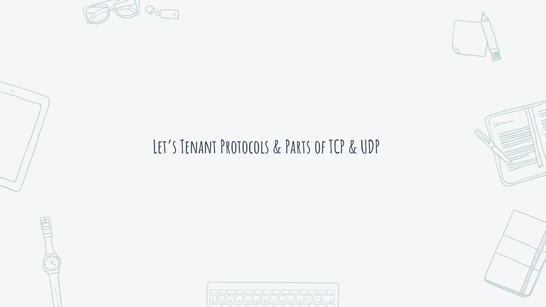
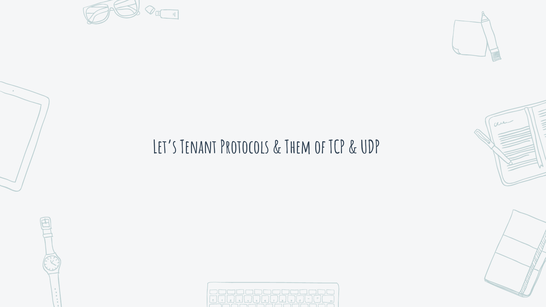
Parts: Parts -> Them (298, 148)
